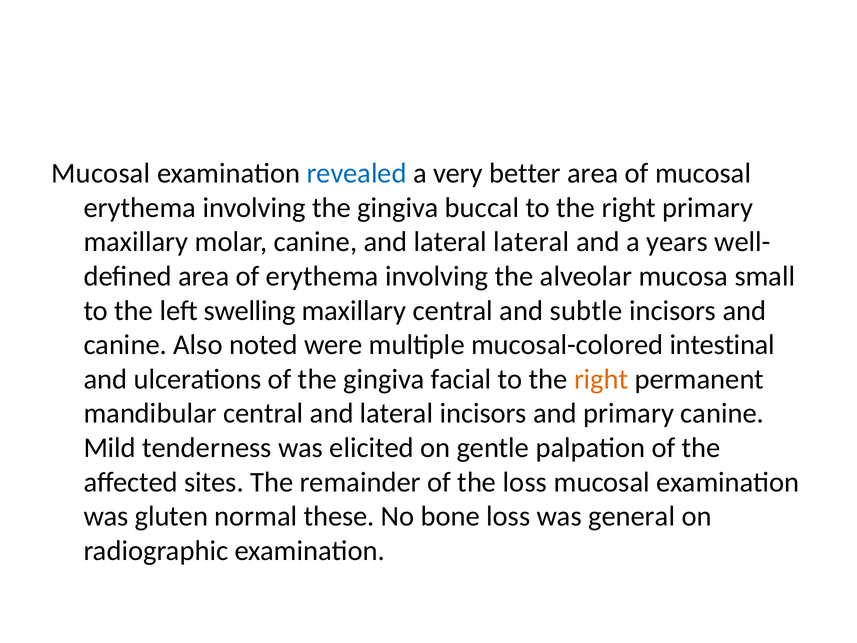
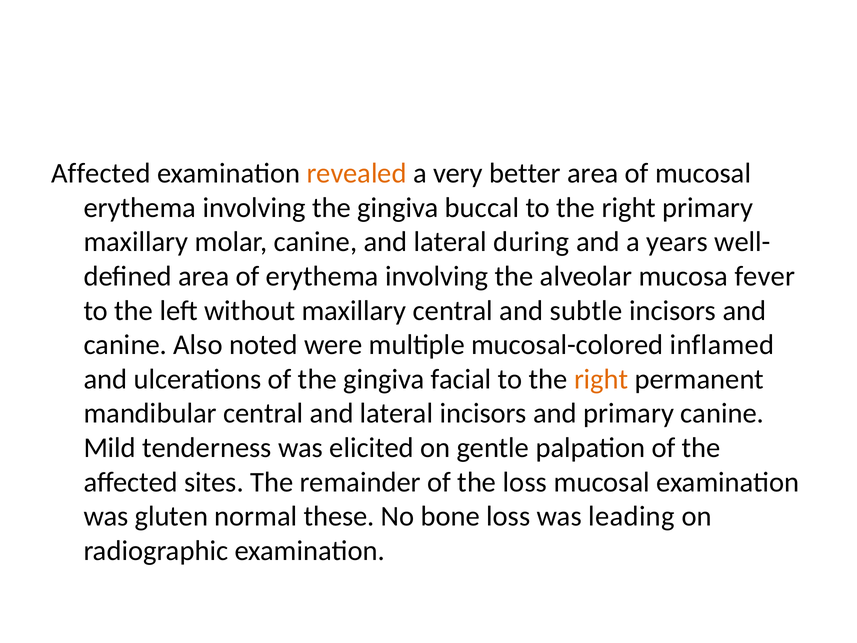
Mucosal: Mucosal -> Affected (101, 173)
revealed colour: blue -> orange (357, 173)
lateral lateral: lateral -> during (531, 242)
small: small -> fever (765, 276)
swelling: swelling -> without (250, 311)
intestinal: intestinal -> inflamed (722, 345)
general: general -> leading (632, 516)
